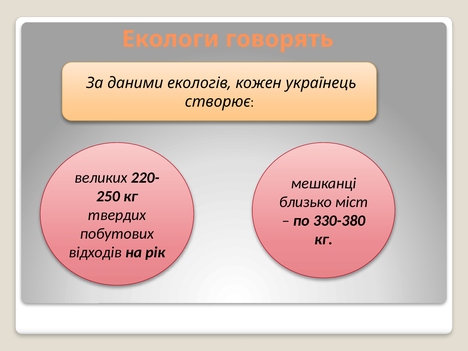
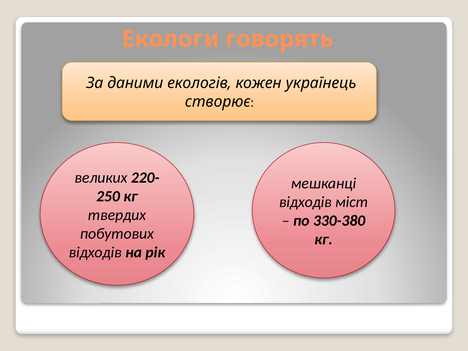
близько: близько -> відходів (305, 202)
